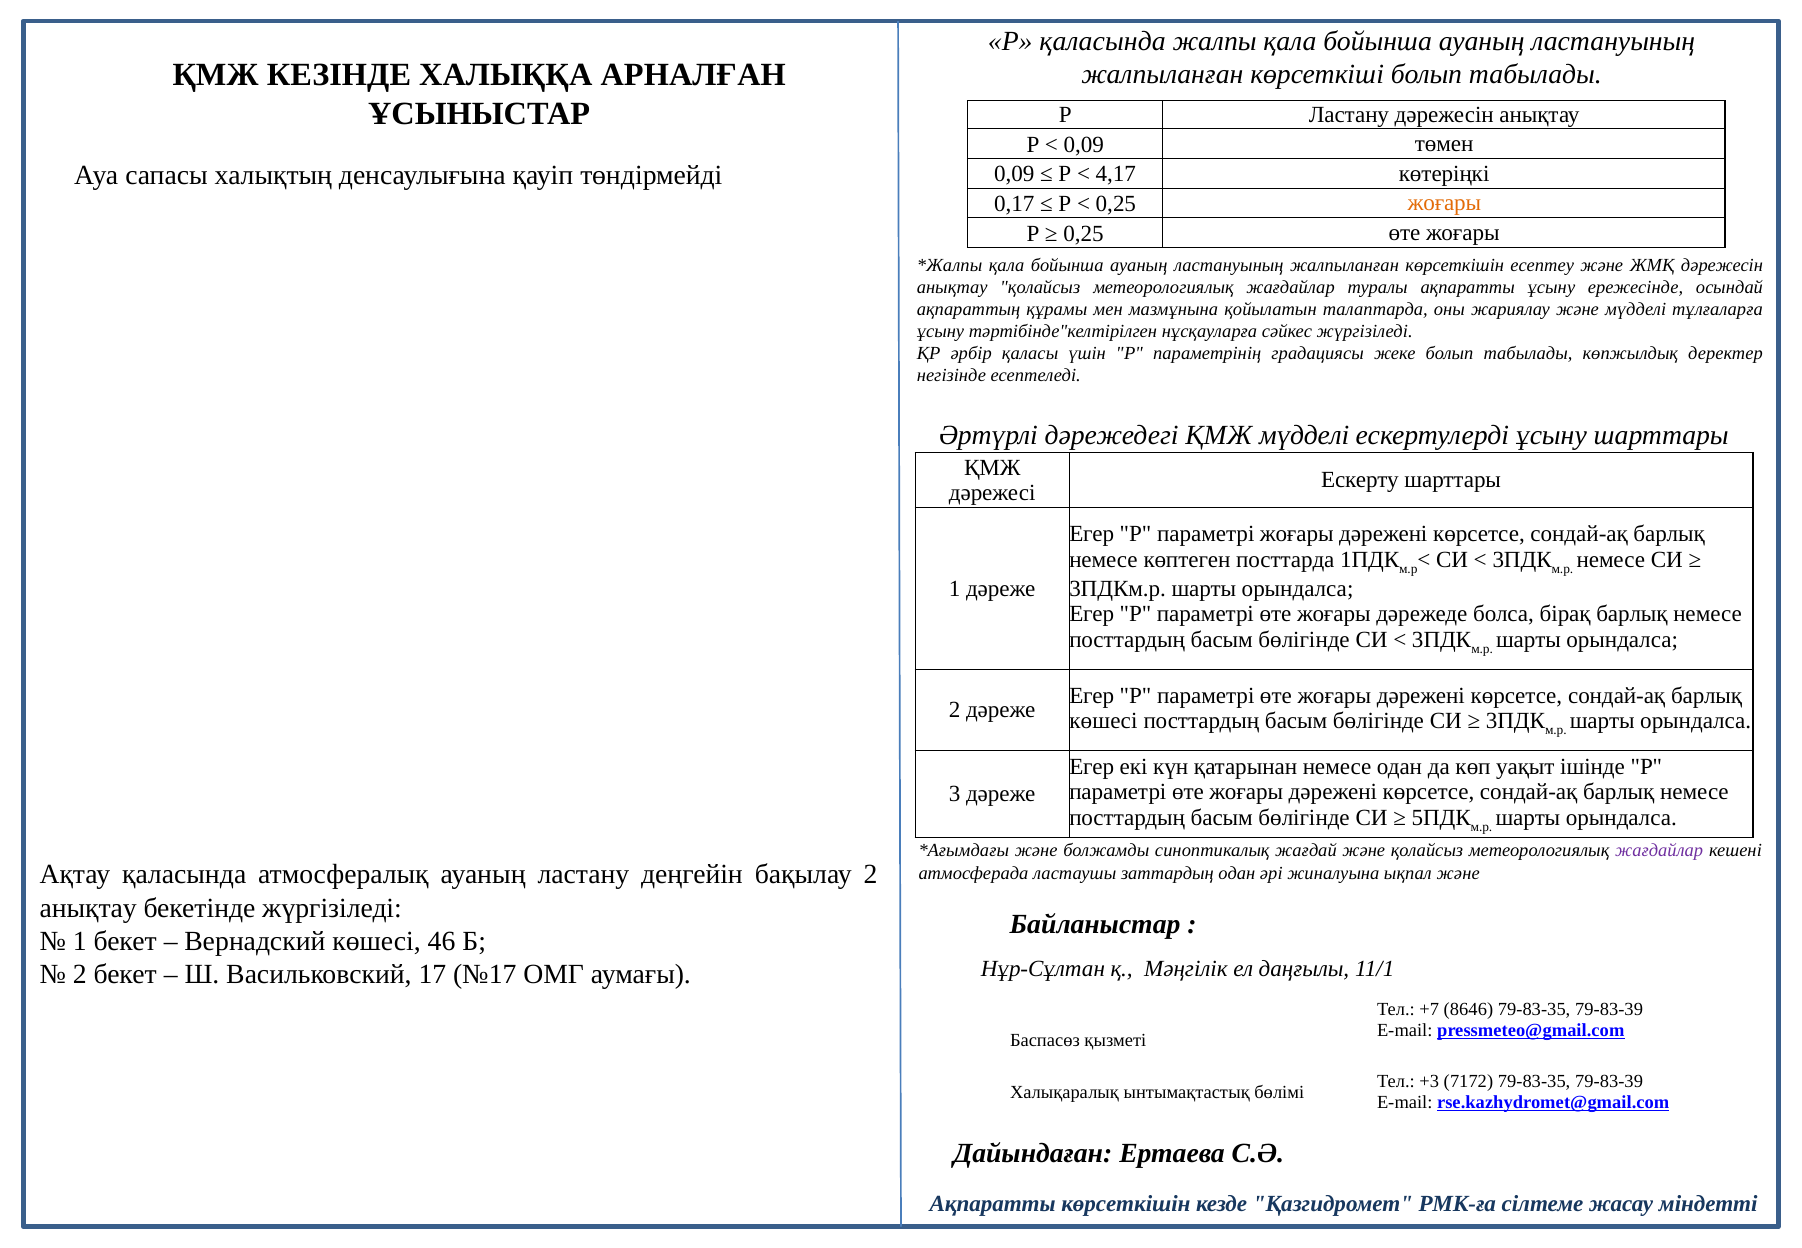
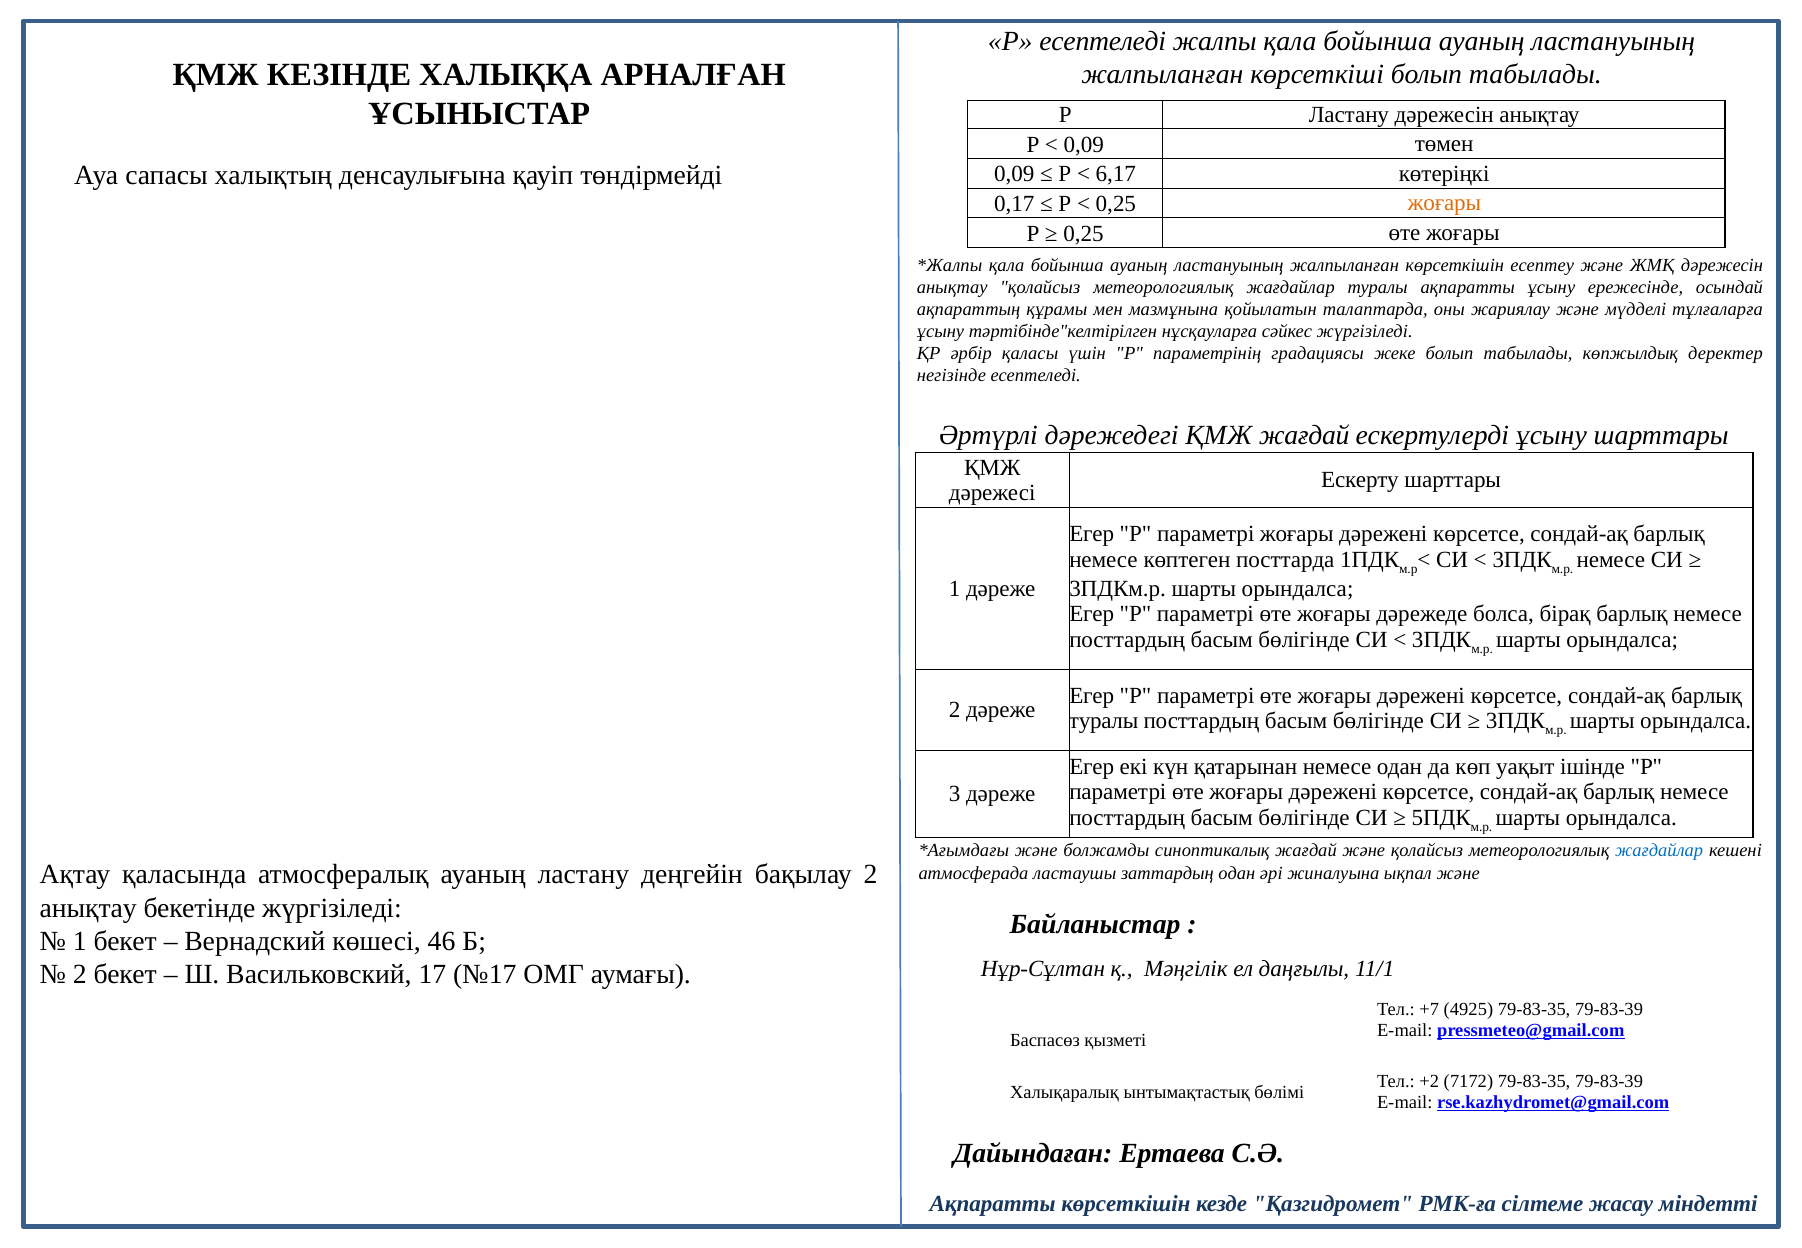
Р қаласында: қаласында -> есептеледі (1103, 41)
4,17: 4,17 -> 6,17 (1116, 174)
ҚМЖ мүдделі: мүдделі -> жағдай (1304, 435)
көшесі: көшесі -> туралы (1104, 721)
жағдайлар colour: purple -> blue (1659, 850)
8646: 8646 -> 4925 (1468, 1009)
+3: +3 -> +2 (1429, 1081)
